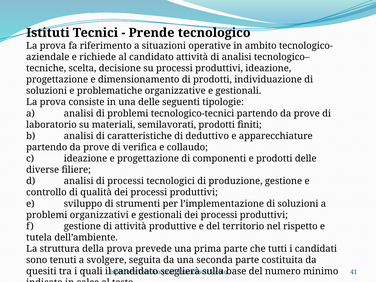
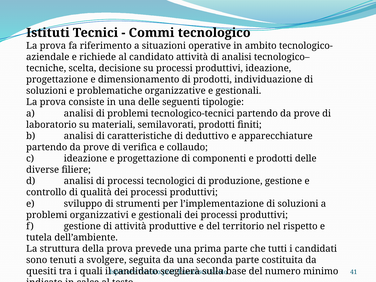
Prende: Prende -> Commi (151, 33)
